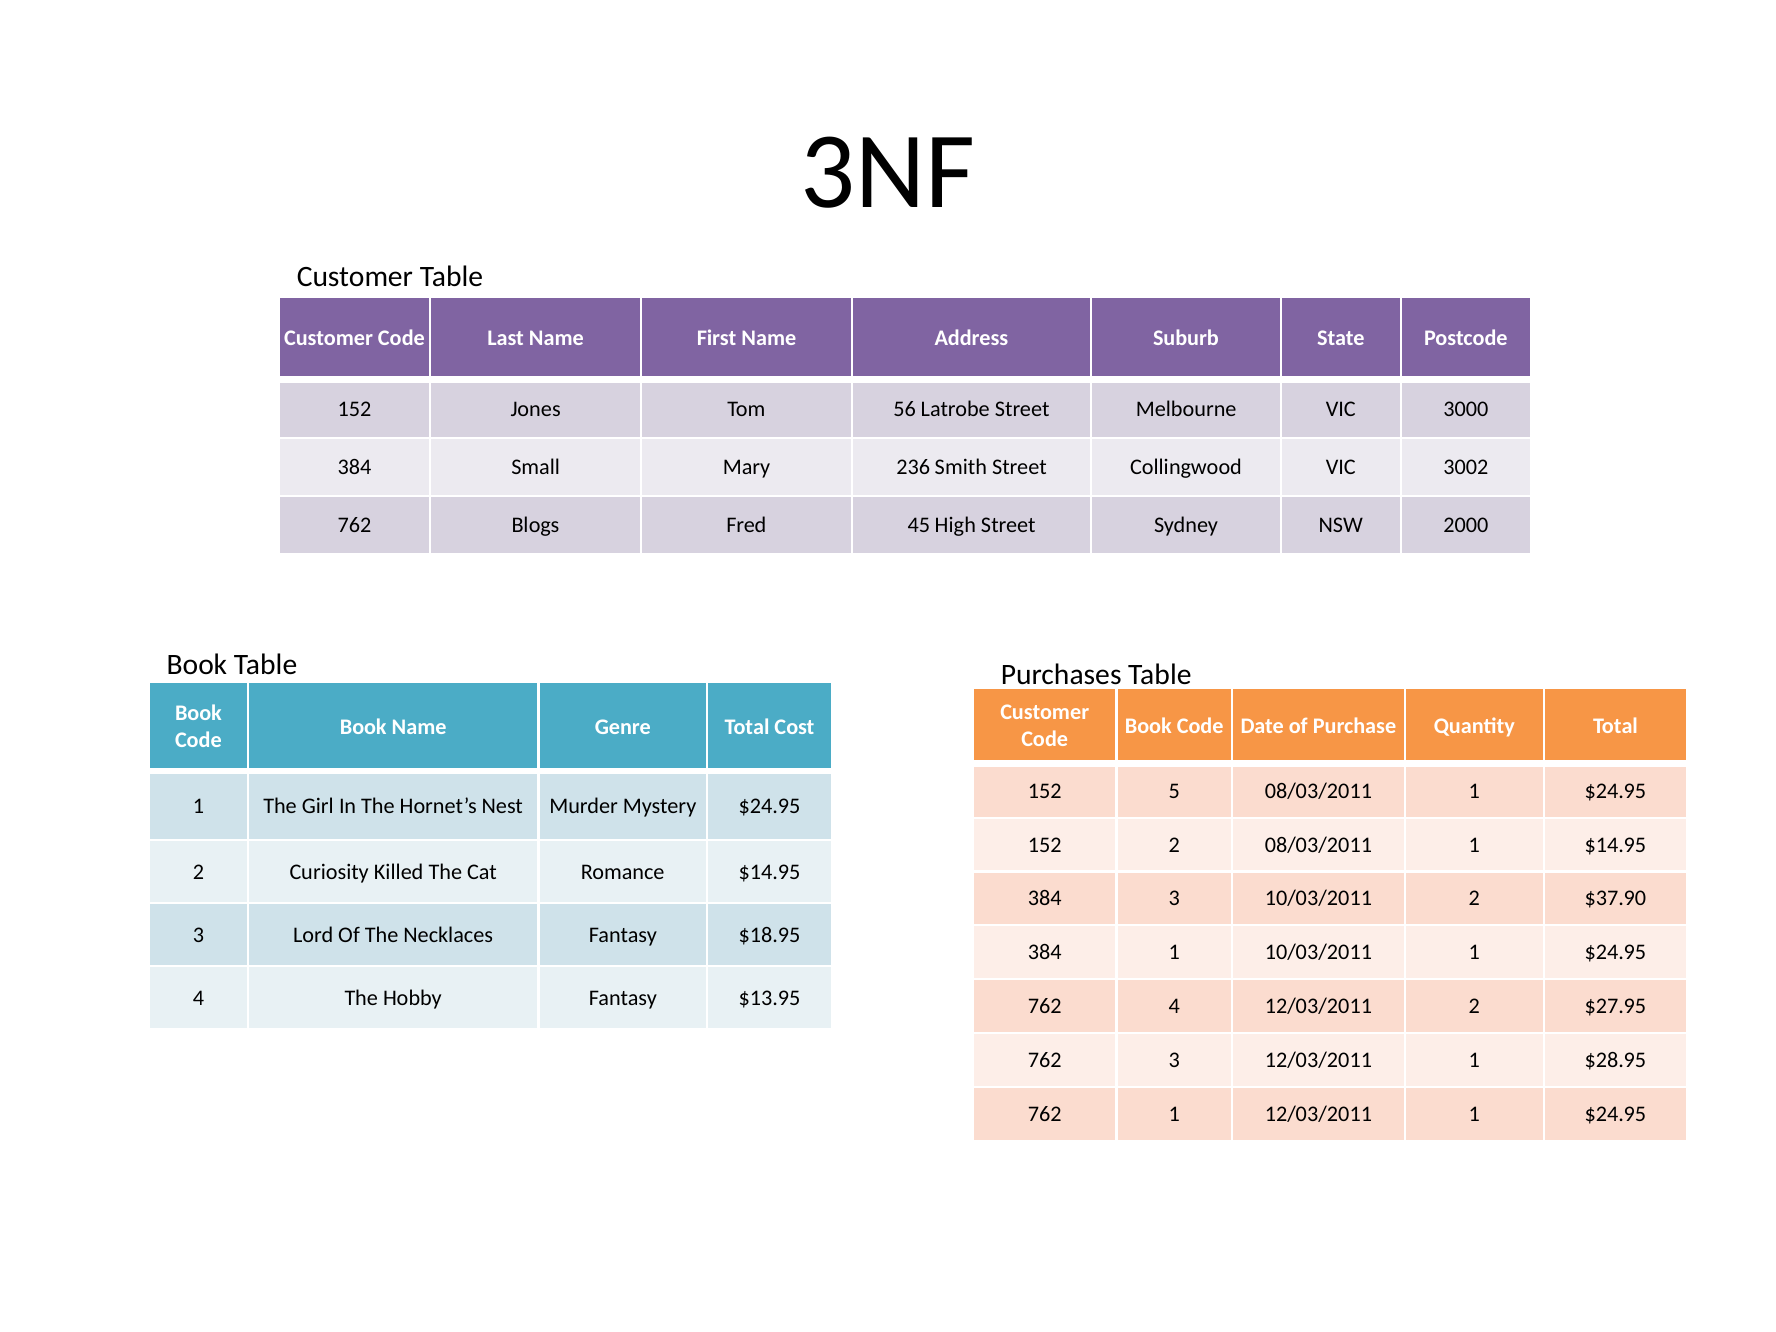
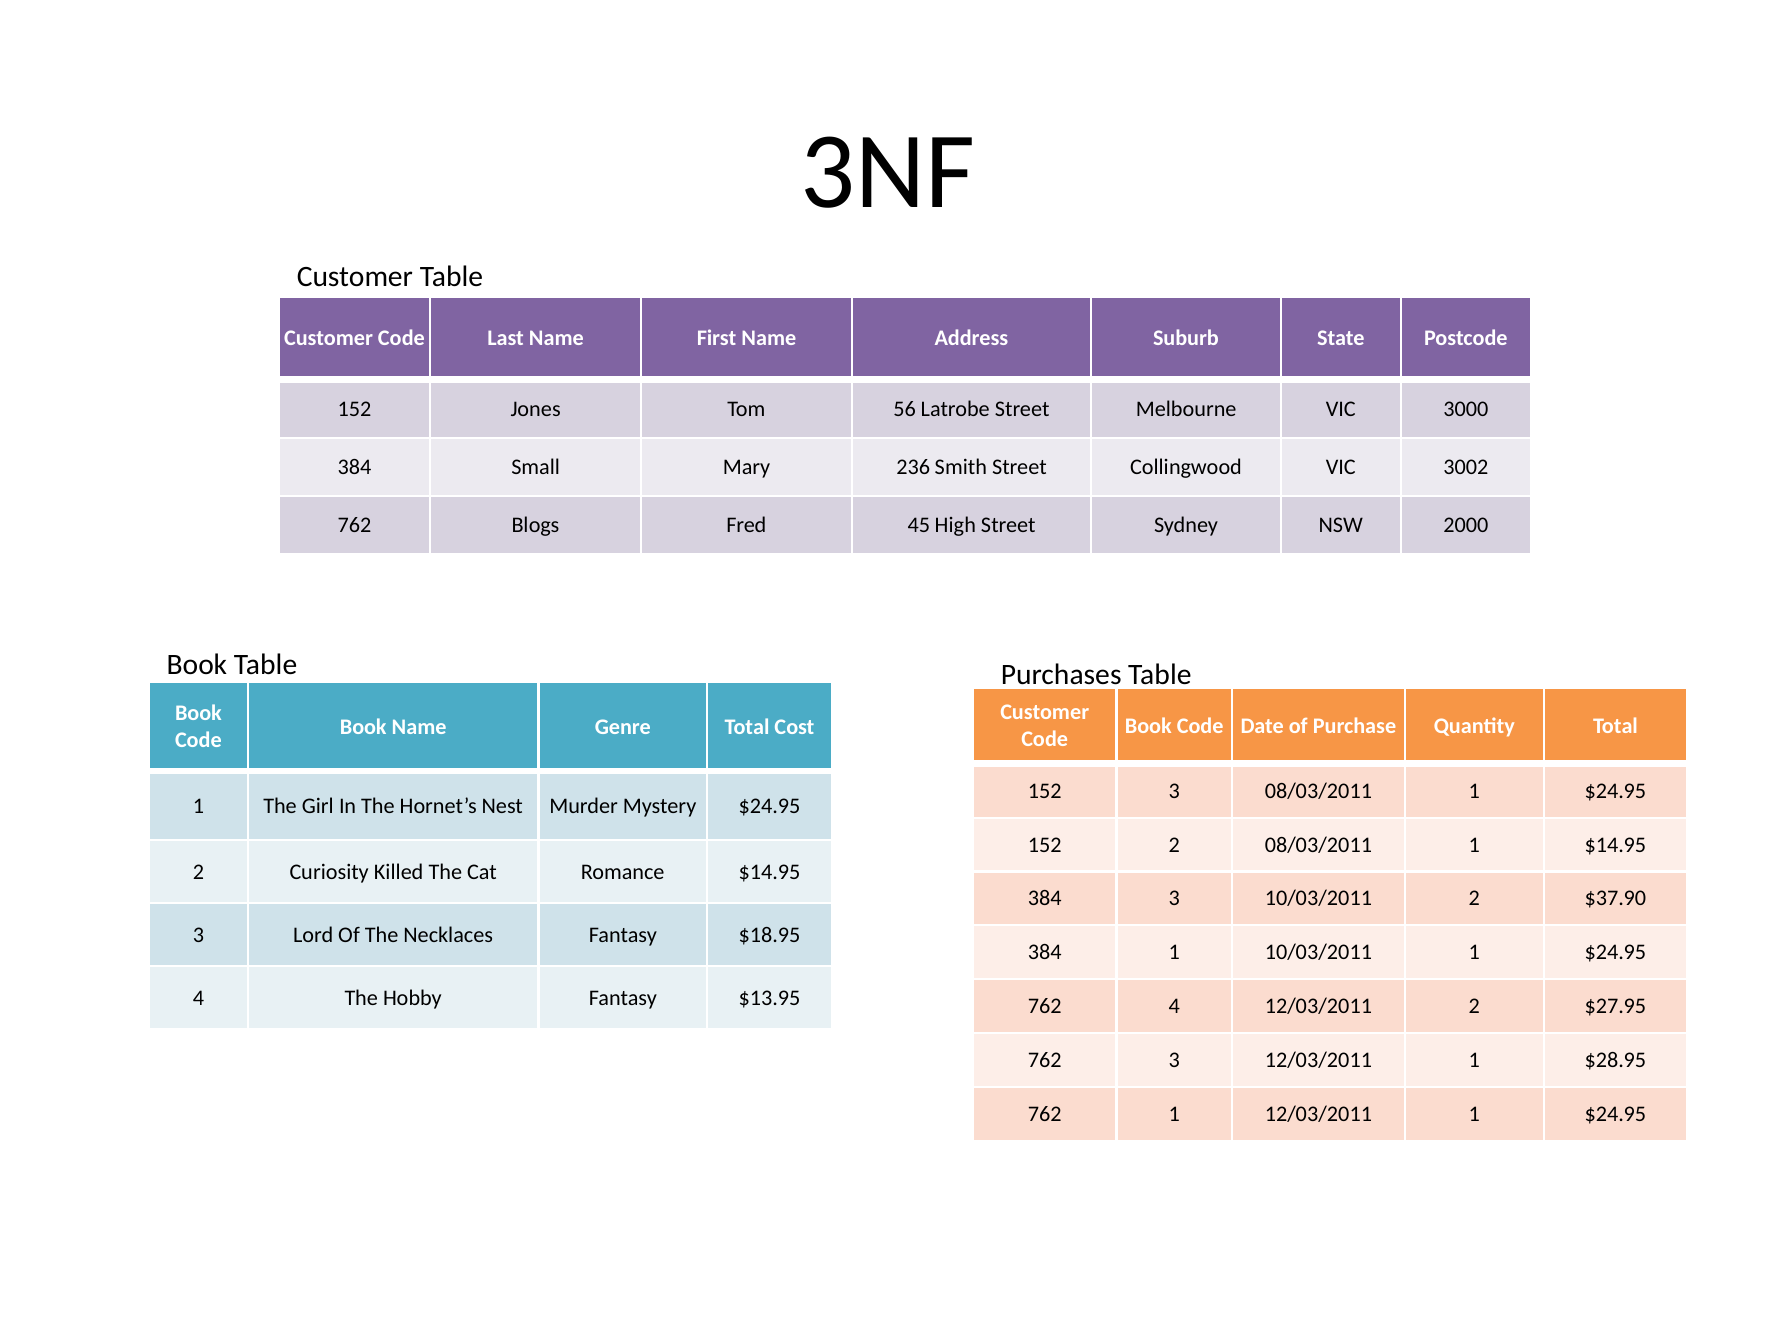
152 5: 5 -> 3 (1174, 791)
